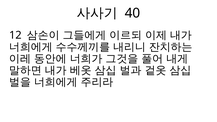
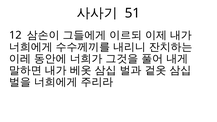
40: 40 -> 51 (132, 13)
